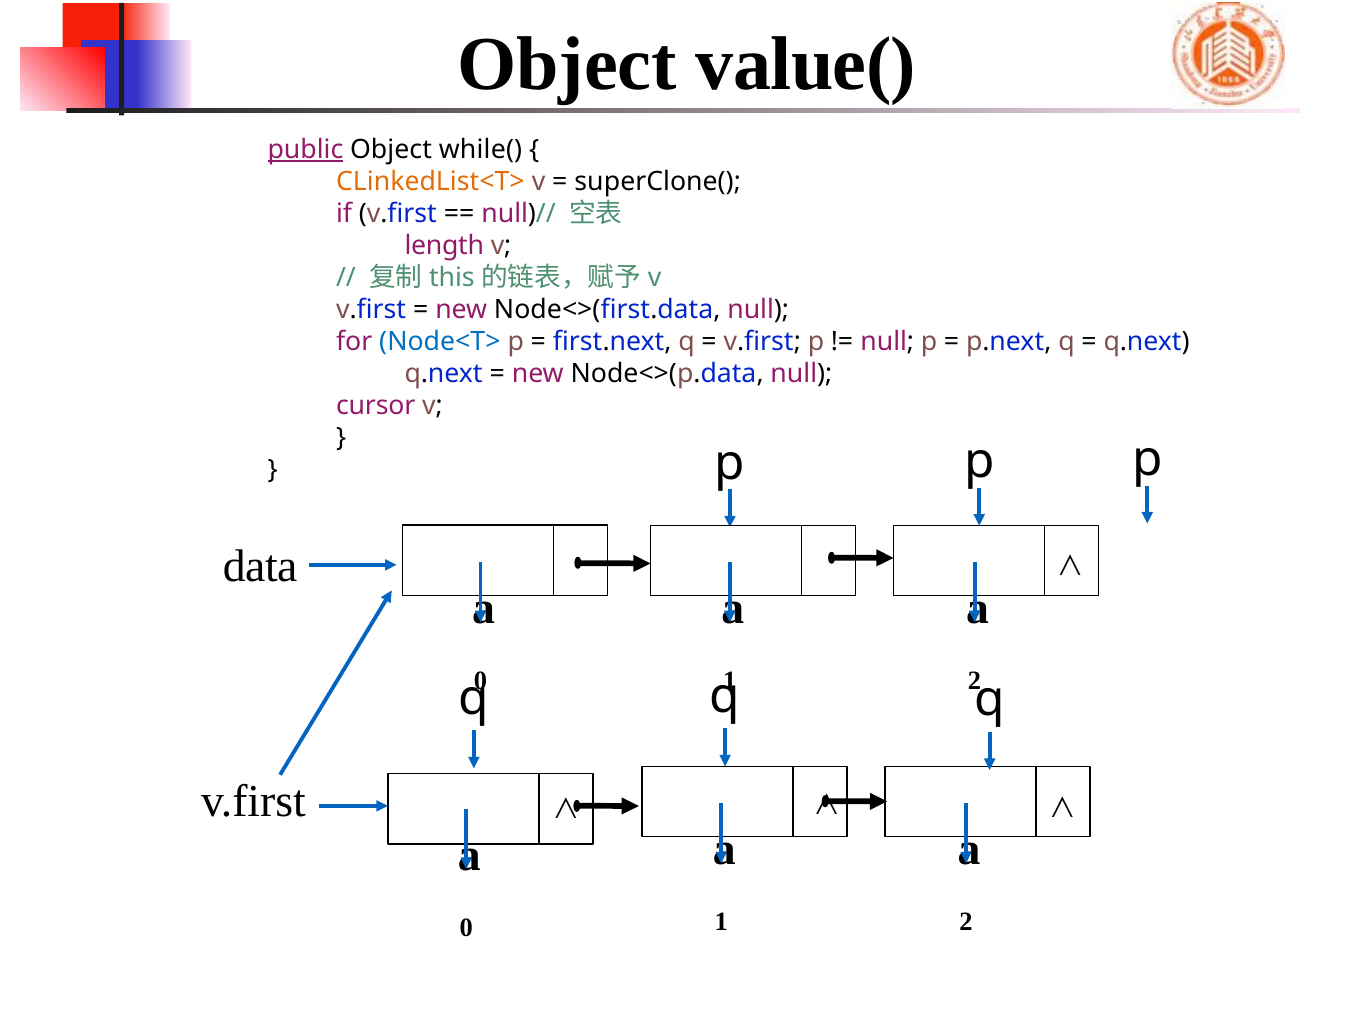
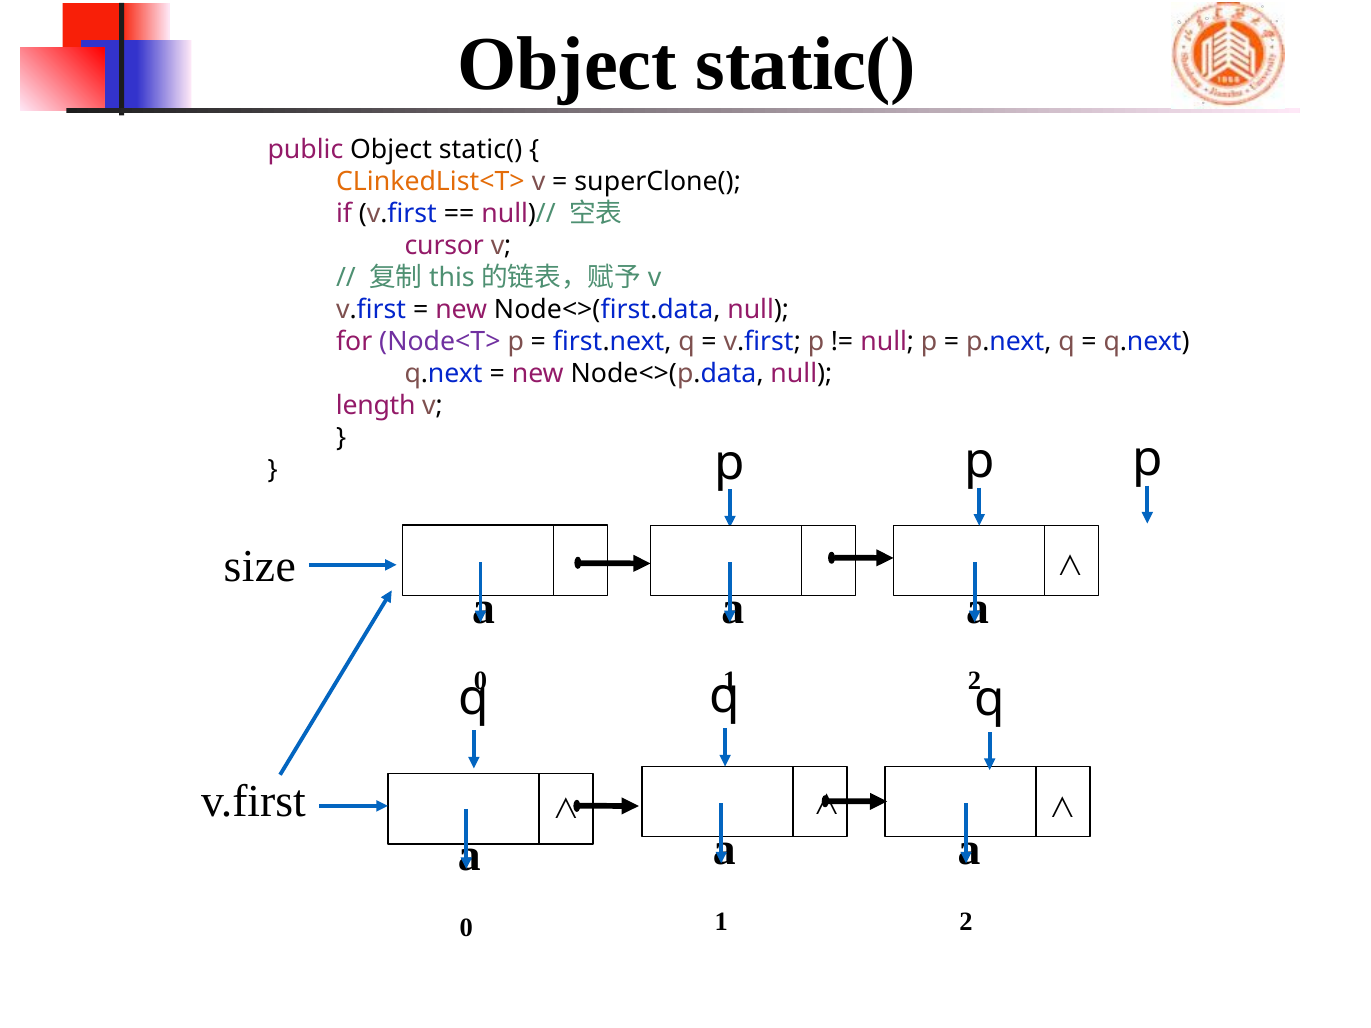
value(: value( -> static( (806, 64)
public underline: present -> none (305, 149)
while(: while( -> static( (481, 149)
length: length -> cursor (444, 245)
Node<T> colour: blue -> purple (440, 341)
cursor: cursor -> length (376, 405)
data: data -> size (260, 566)
